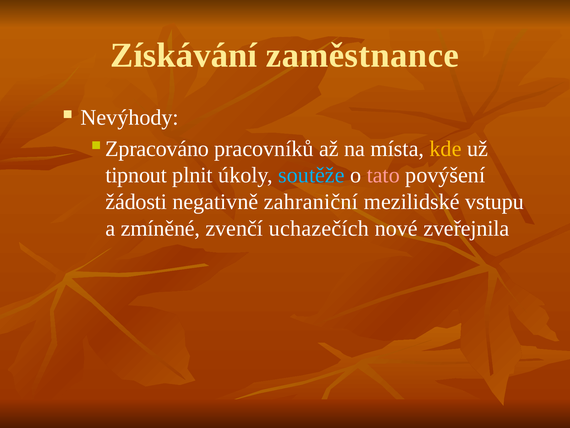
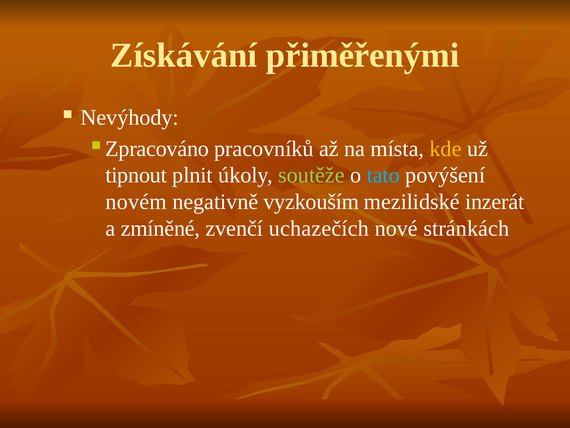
zaměstnance: zaměstnance -> přiměřenými (363, 55)
soutěže colour: light blue -> light green (311, 175)
tato colour: pink -> light blue (383, 175)
žádosti: žádosti -> novém (136, 202)
zahraniční: zahraniční -> vyzkouším (311, 202)
vstupu: vstupu -> inzerát (495, 202)
zveřejnila: zveřejnila -> stránkách (466, 228)
